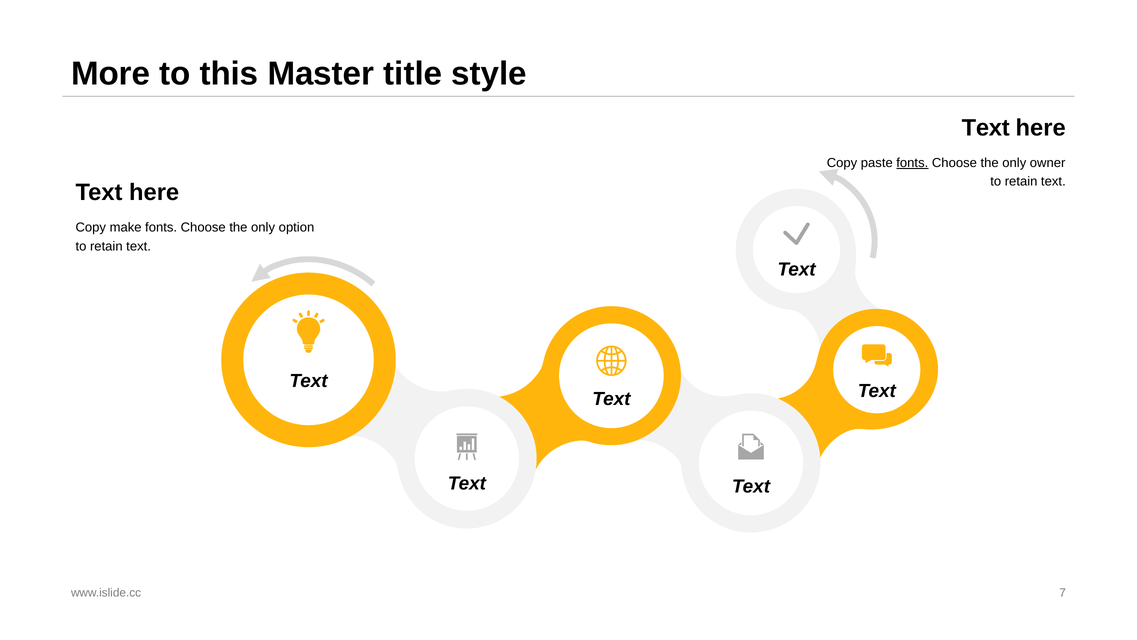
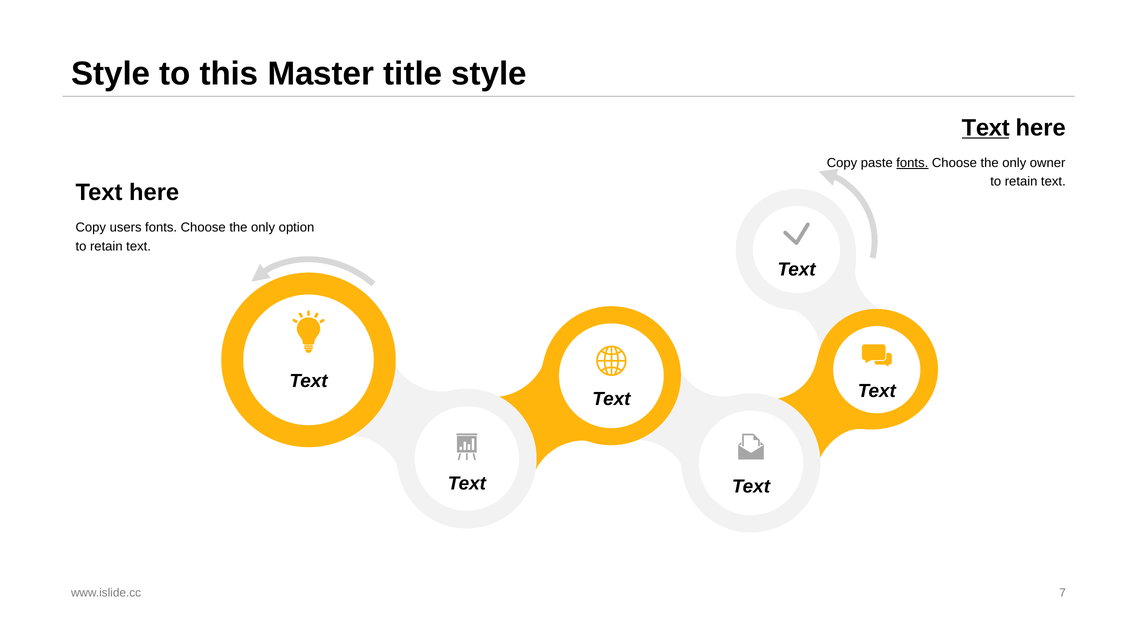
More: More -> Style (111, 74)
Text underline: none -> present (986, 128)
make: make -> users (126, 227)
